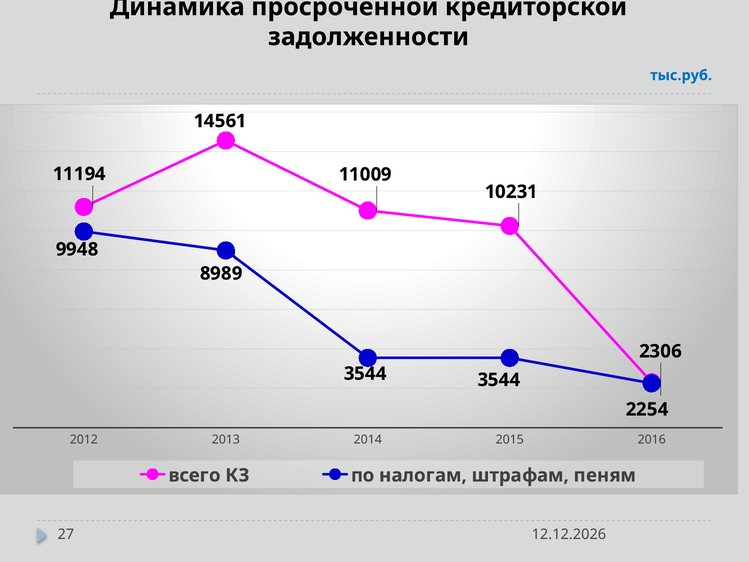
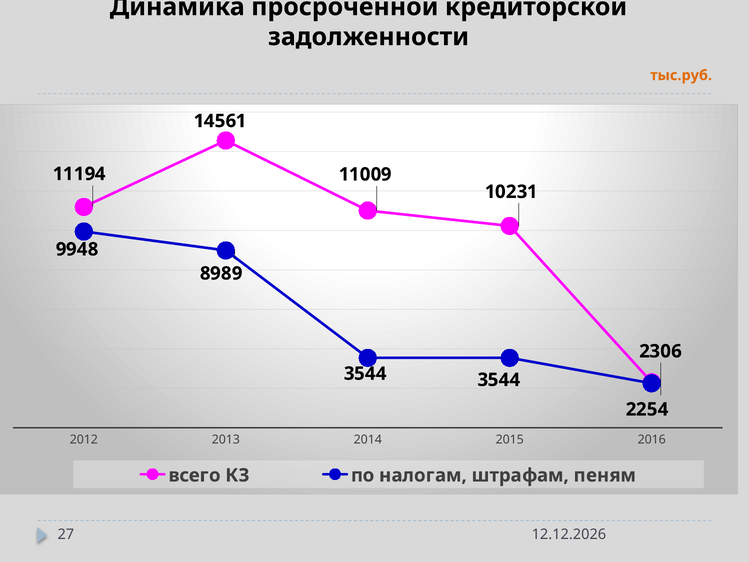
тыс.руб colour: blue -> orange (681, 75)
